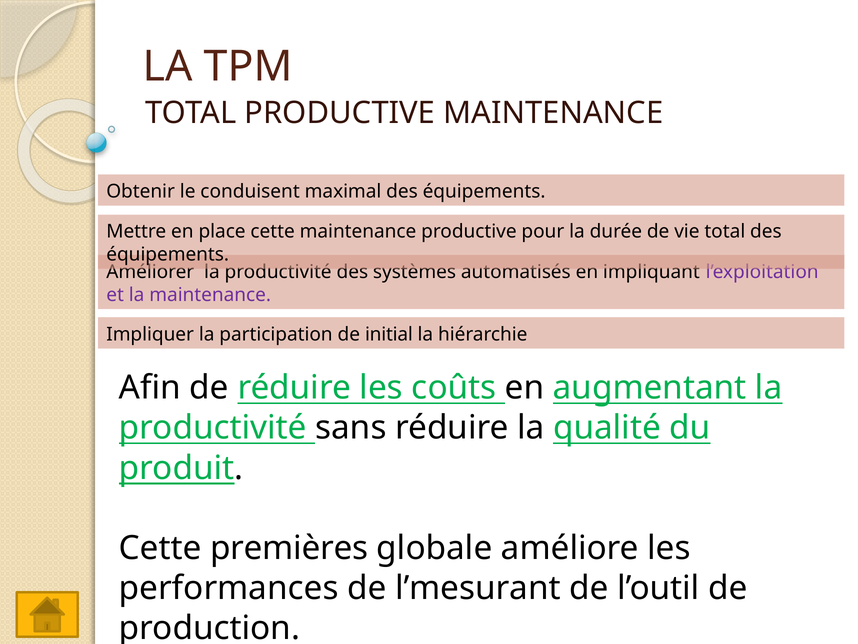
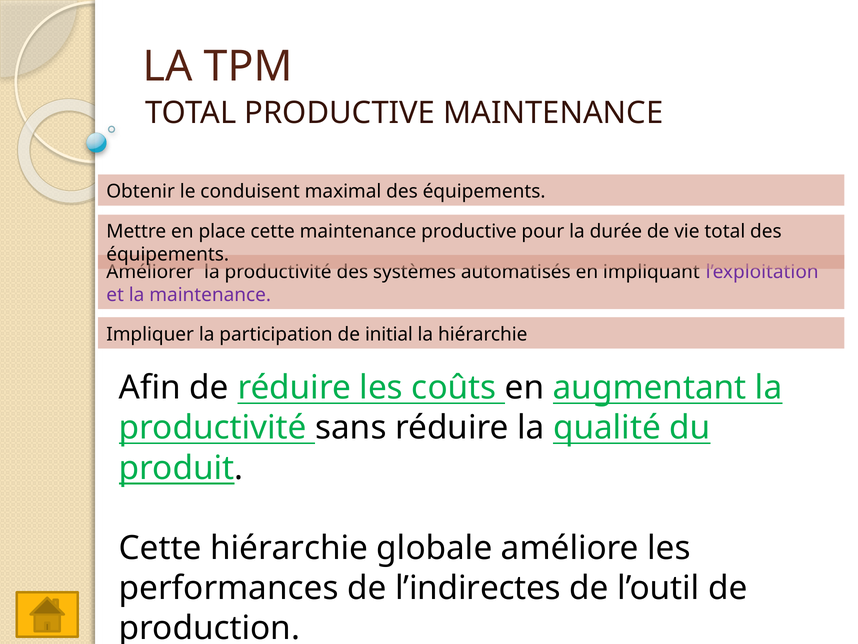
Cette premières: premières -> hiérarchie (289, 548)
l’mesurant: l’mesurant -> l’indirectes (478, 588)
